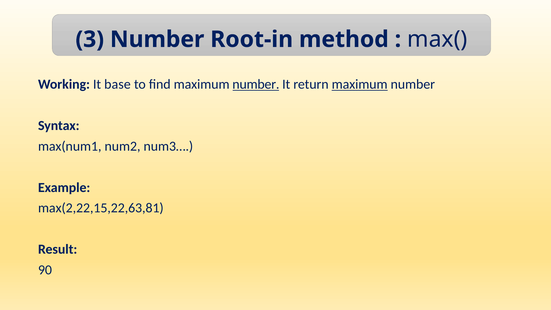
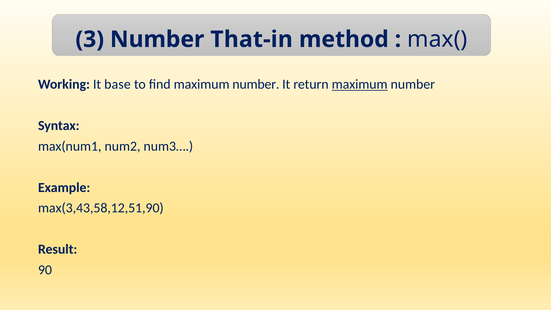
Root-in: Root-in -> That-in (252, 39)
number underline: present -> none (256, 84)
max(2,22,15,22,63,81: max(2,22,15,22,63,81 -> max(3,43,58,12,51,90 (101, 208)
